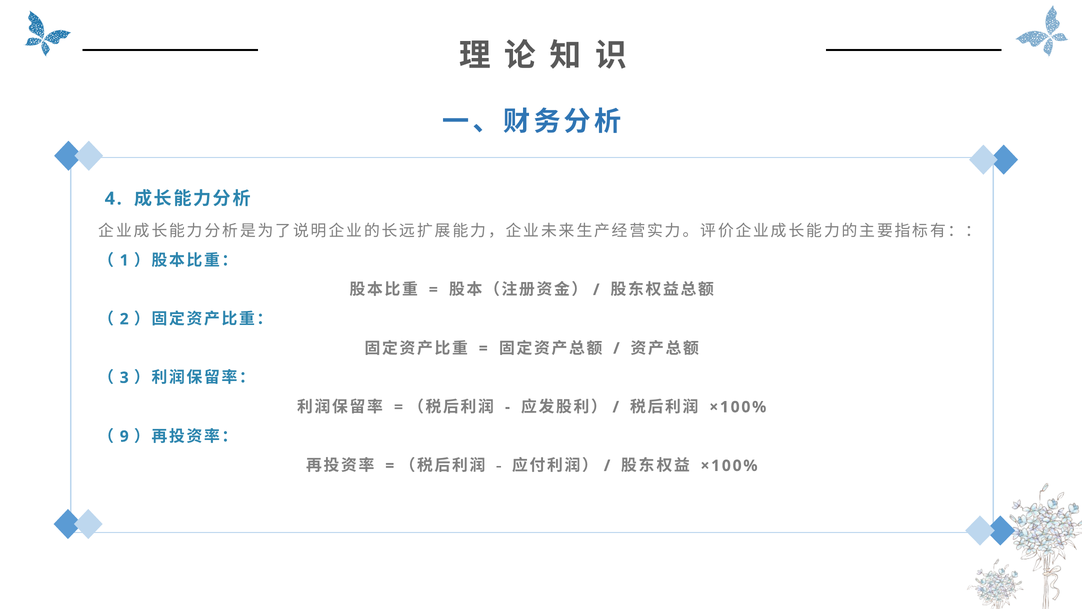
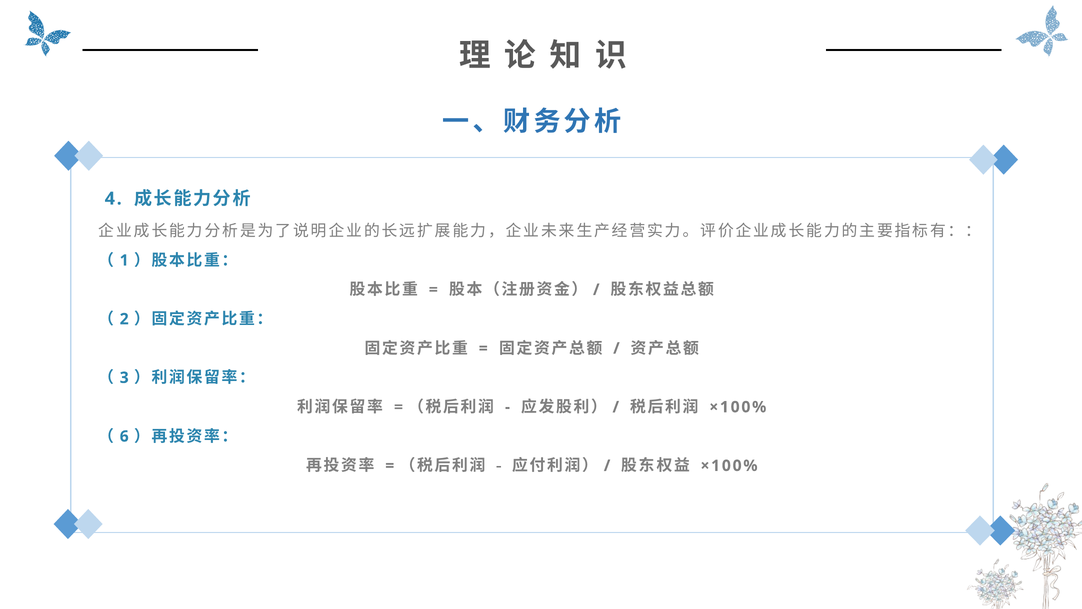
9: 9 -> 6 (124, 436)
